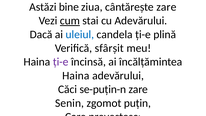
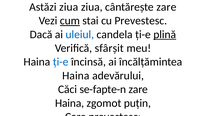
Astăzi bine: bine -> ziua (69, 7)
cu Adevărului: Adevărului -> Prevestesc (141, 21)
plină underline: none -> present (165, 34)
ți-e colour: purple -> blue (61, 62)
se-puțin-n: se-puțin-n -> se-fapte-n (103, 89)
Senin: Senin -> Haina (70, 103)
